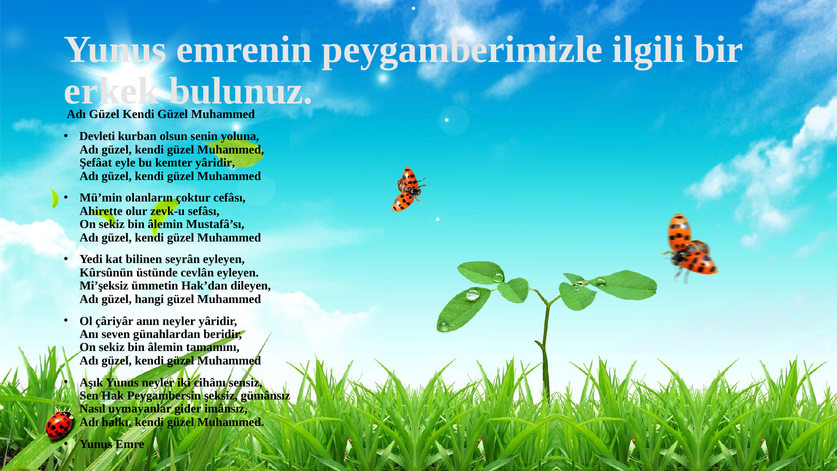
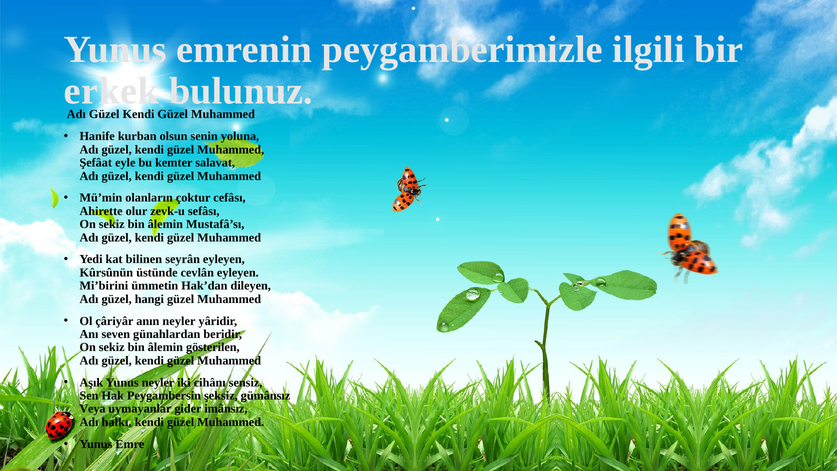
Devleti: Devleti -> Hanife (97, 136)
kemter yâridir: yâridir -> salavat (215, 163)
Mi’şeksiz: Mi’şeksiz -> Mi’birini (104, 286)
tamamını: tamamını -> gösterilen (213, 347)
Nasıl: Nasıl -> Veya (92, 409)
